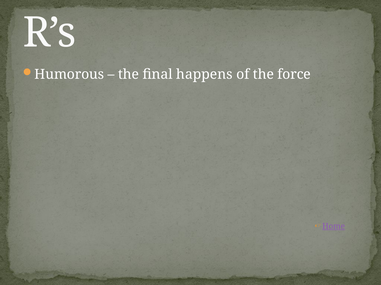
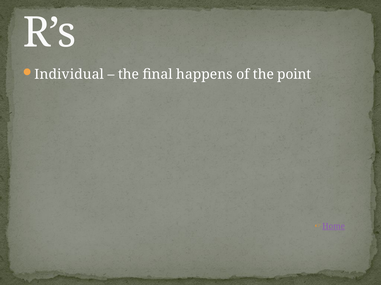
Humorous: Humorous -> Individual (69, 75)
force: force -> point (294, 75)
